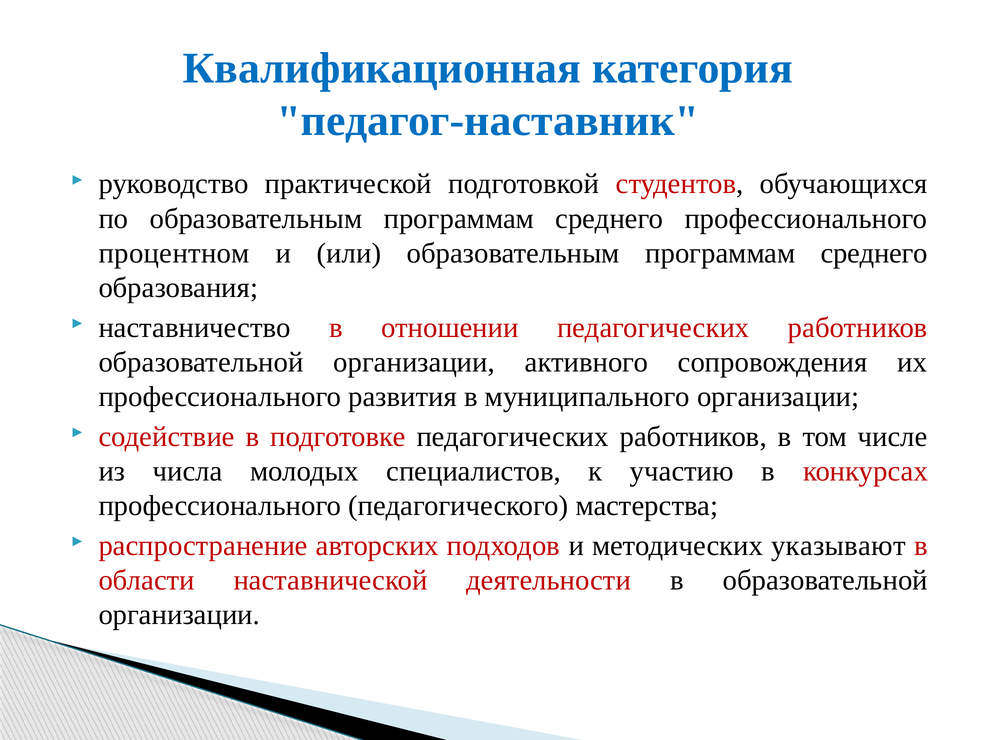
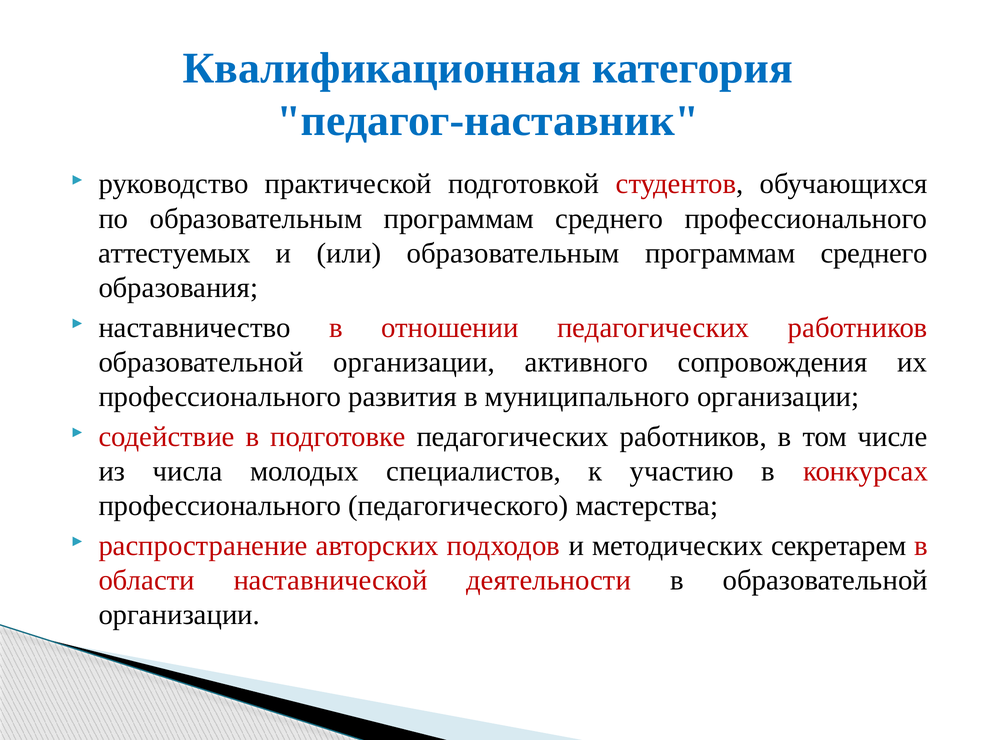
процентном: процентном -> аттестуемых (174, 253)
указывают: указывают -> секретарем (839, 546)
